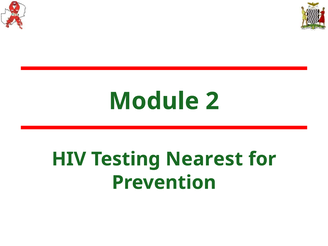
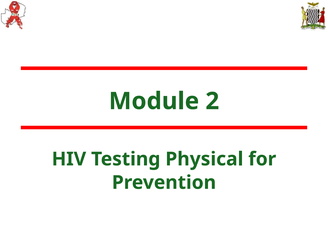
Nearest: Nearest -> Physical (204, 159)
